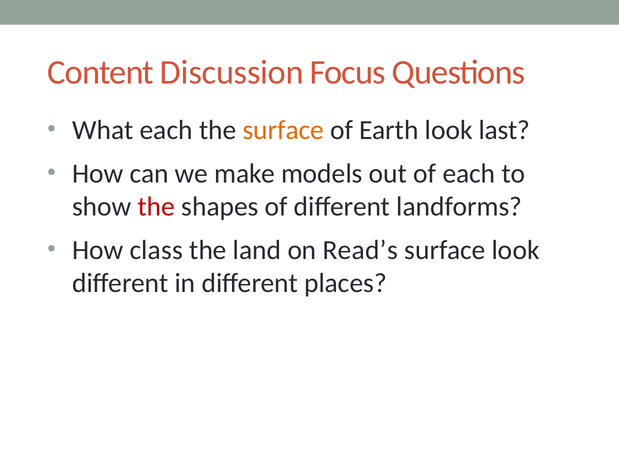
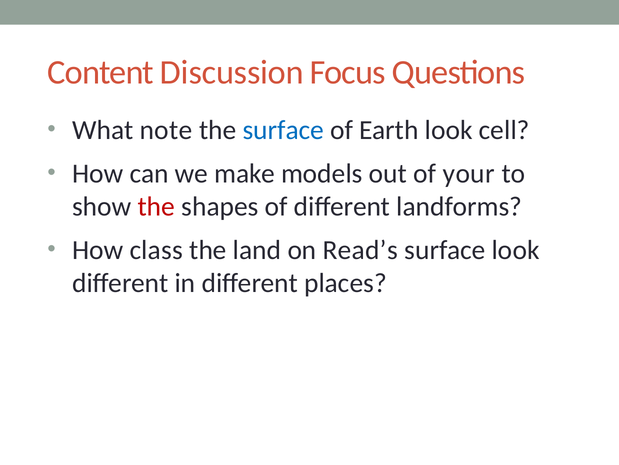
What each: each -> note (166, 130)
surface colour: orange -> blue (283, 130)
last: last -> cell (504, 130)
of each: each -> your (469, 173)
